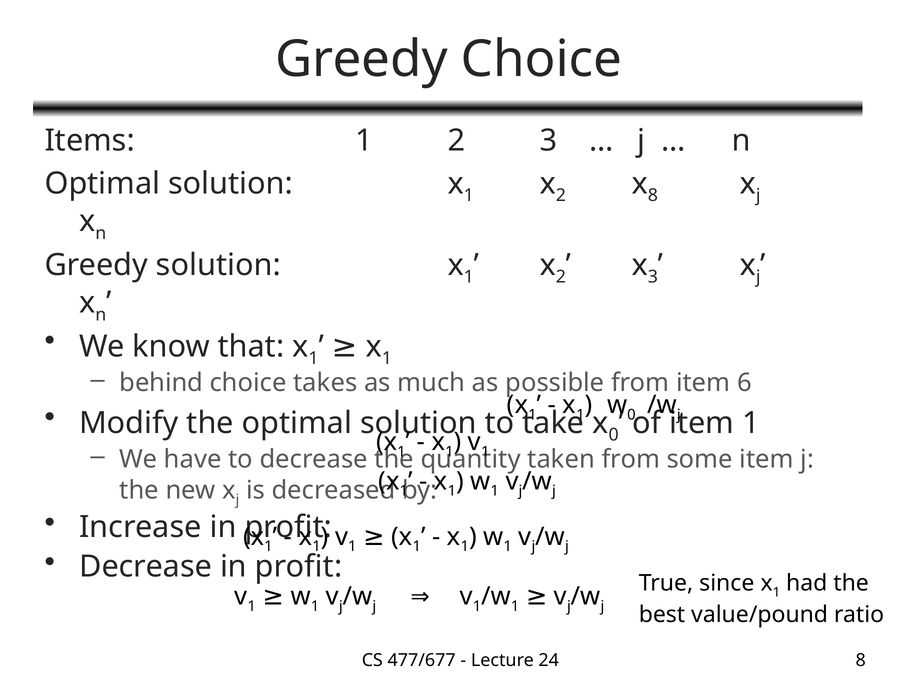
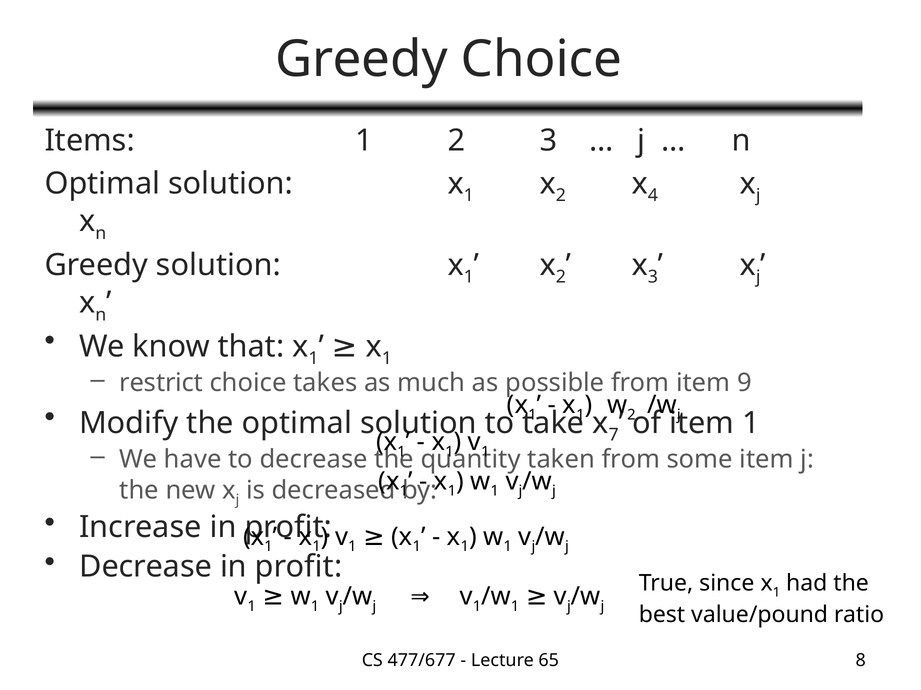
8: 8 -> 4 (653, 196)
behind: behind -> restrict (161, 383)
6: 6 -> 9 (744, 383)
0: 0 -> 2 (631, 415)
0: 0 -> 7 (614, 435)
24: 24 -> 65 (549, 661)
